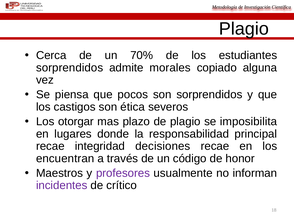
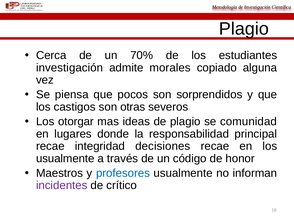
sorprendidos: sorprendidos -> investigación (70, 68)
ética: ética -> otras (133, 107)
plazo: plazo -> ideas (136, 122)
imposibilita: imposibilita -> comunidad (248, 122)
encuentran: encuentran -> usualmente (65, 159)
profesores colour: purple -> blue (123, 173)
